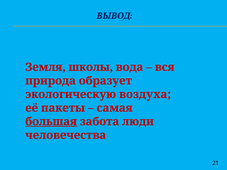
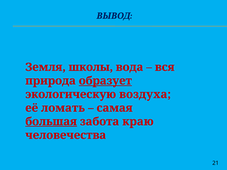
образует underline: none -> present (105, 81)
пакеты: пакеты -> ломать (63, 108)
люди: люди -> краю (138, 122)
